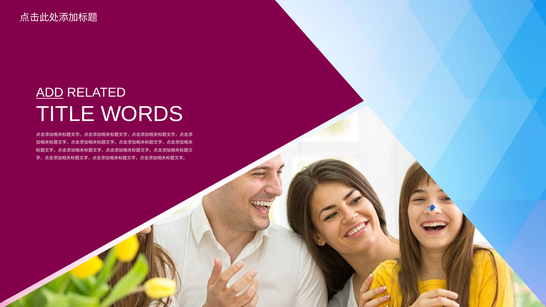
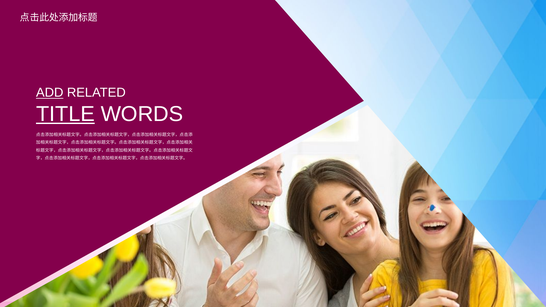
TITLE underline: none -> present (65, 114)
